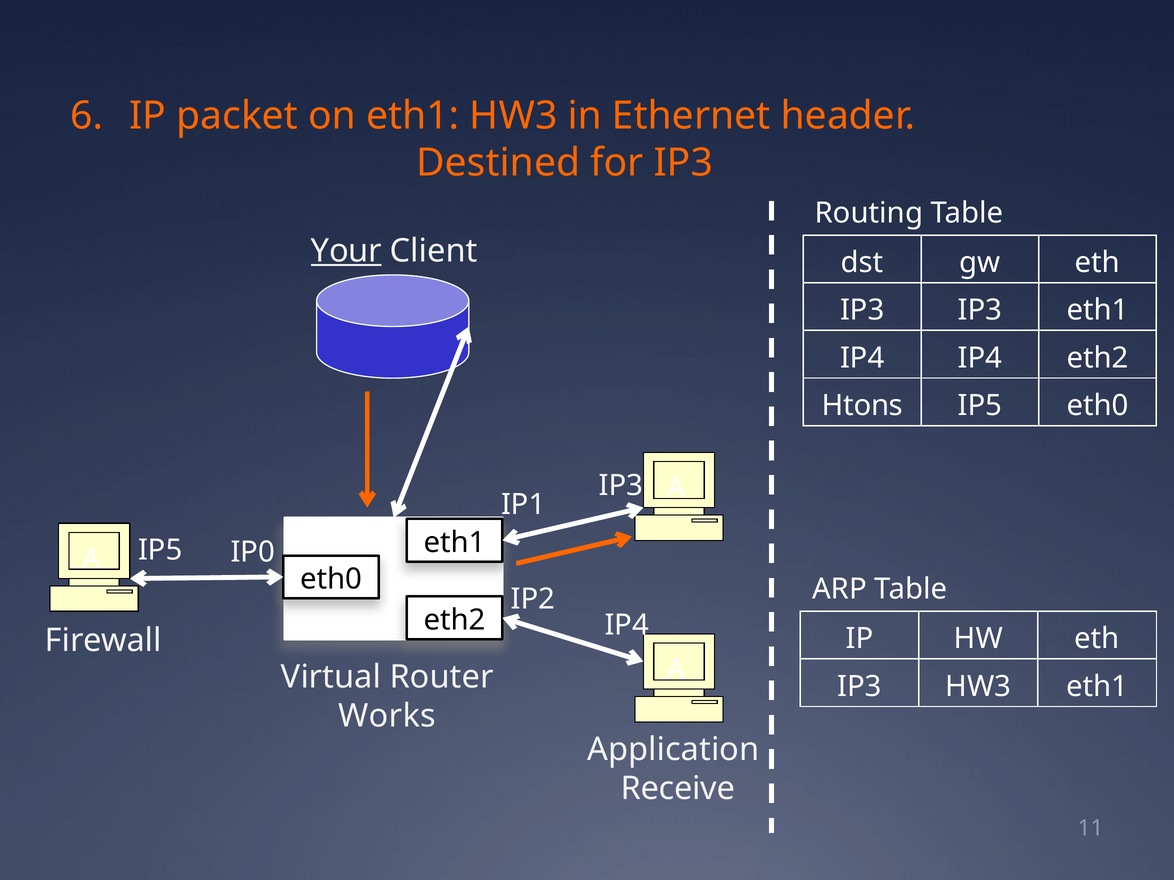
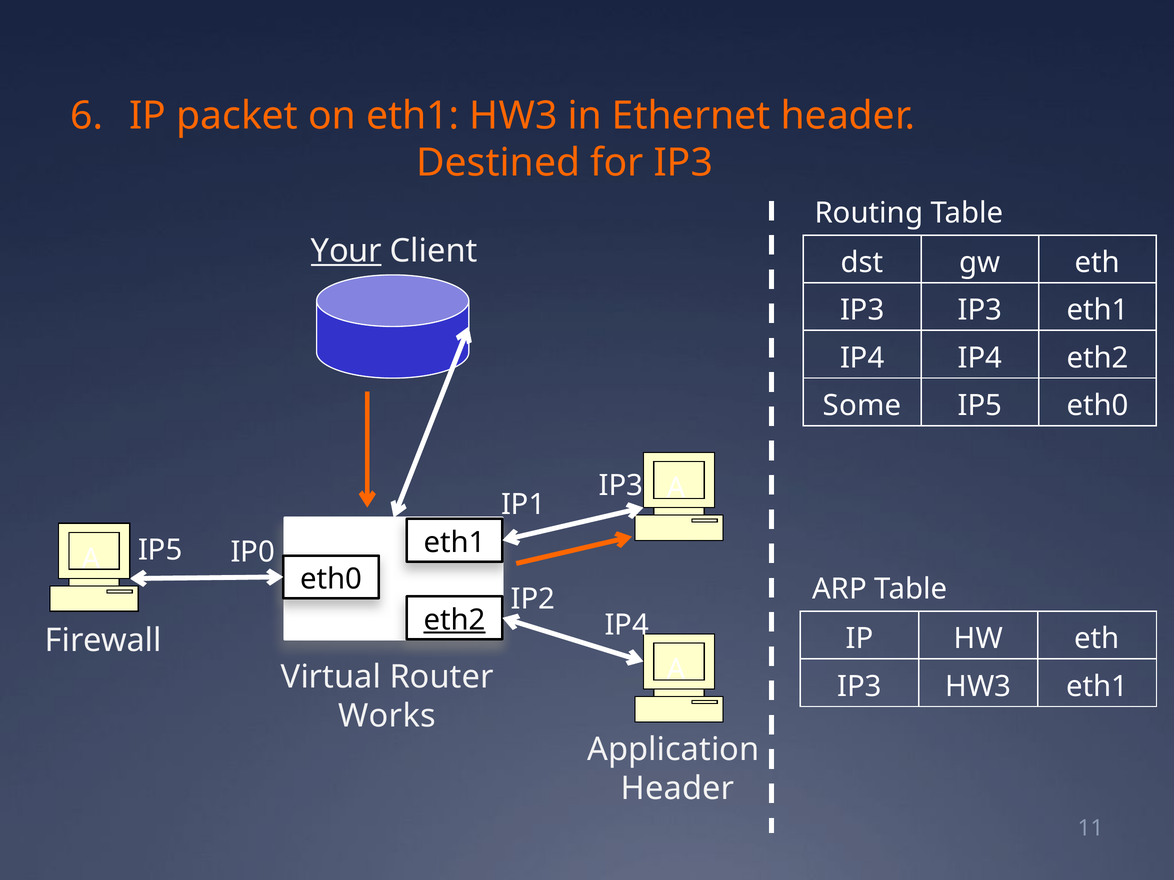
Htons: Htons -> Some (862, 406)
eth2 underline: none -> present (455, 620)
Receive: Receive -> Header (678, 789)
